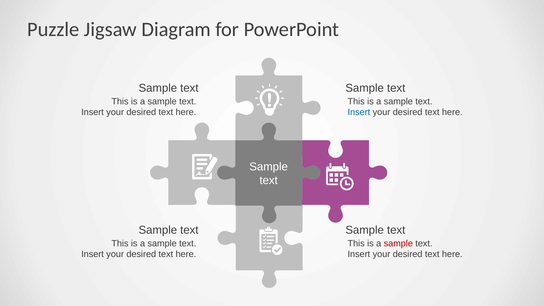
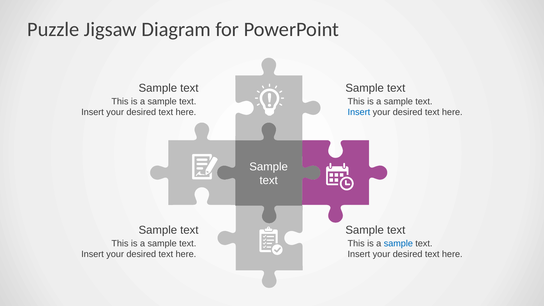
sample colour: red -> blue (398, 244)
